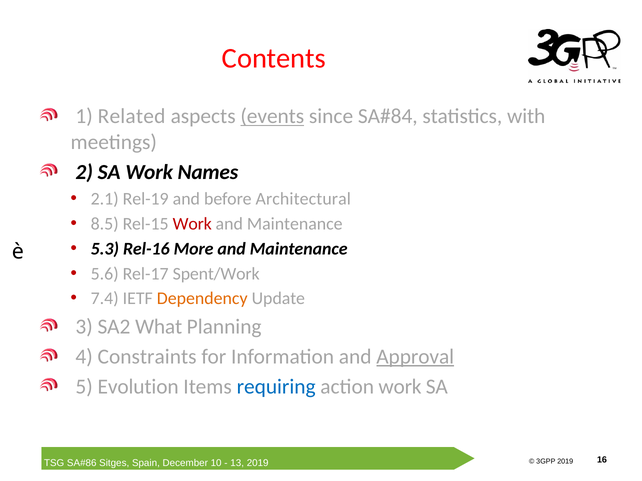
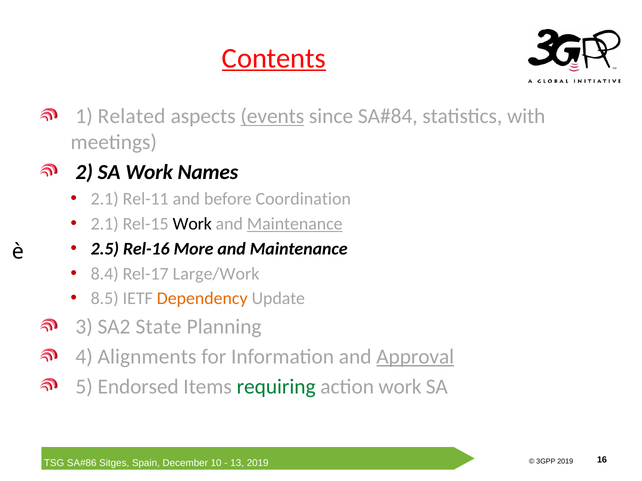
Contents underline: none -> present (274, 58)
Rel-19: Rel-19 -> Rel-11 (146, 199)
Architectural: Architectural -> Coordination (303, 199)
8.5: 8.5 -> 2.1 (105, 224)
Work colour: red -> black (192, 224)
Maintenance underline: none -> present (295, 224)
5.3: 5.3 -> 2.5 (105, 249)
5.6: 5.6 -> 8.4 (105, 274)
Spent/Work: Spent/Work -> Large/Work (216, 274)
7.4: 7.4 -> 8.5 (105, 299)
What: What -> State (158, 327)
Constraints: Constraints -> Alignments (147, 357)
Evolution: Evolution -> Endorsed (138, 387)
requiring colour: blue -> green (276, 387)
